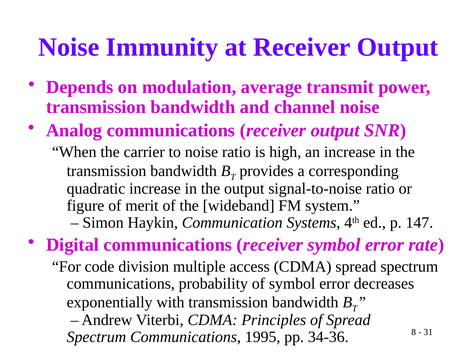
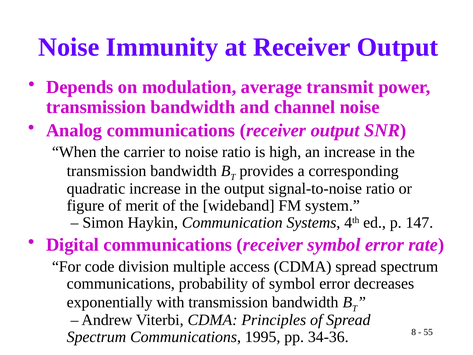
31: 31 -> 55 (428, 332)
